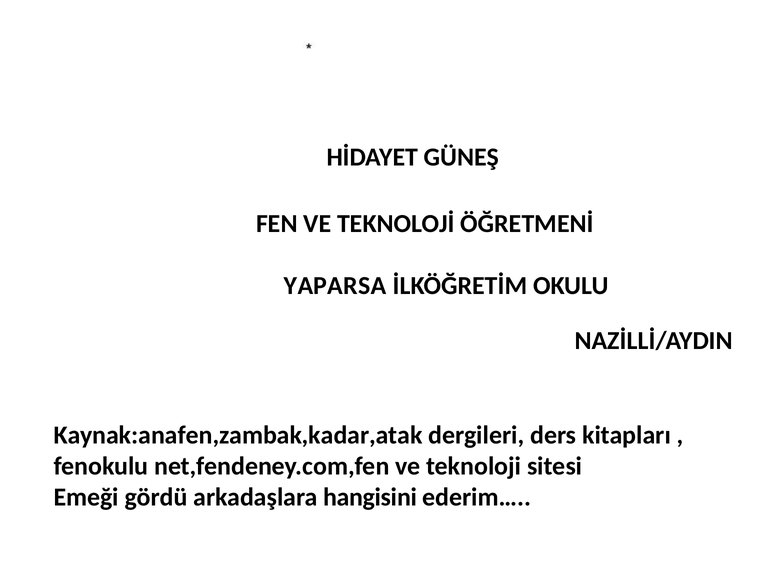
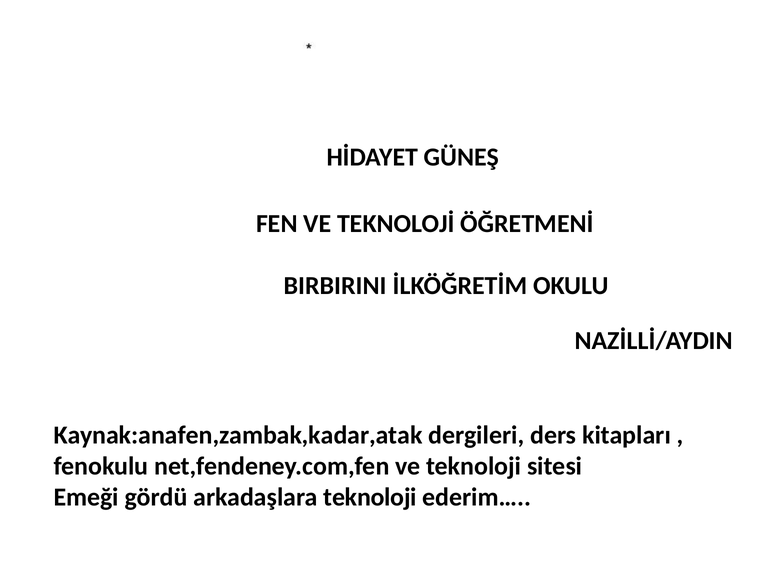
YAPARSA: YAPARSA -> BIRBIRINI (335, 286)
arkadaşlara hangisini: hangisini -> teknoloji (370, 497)
